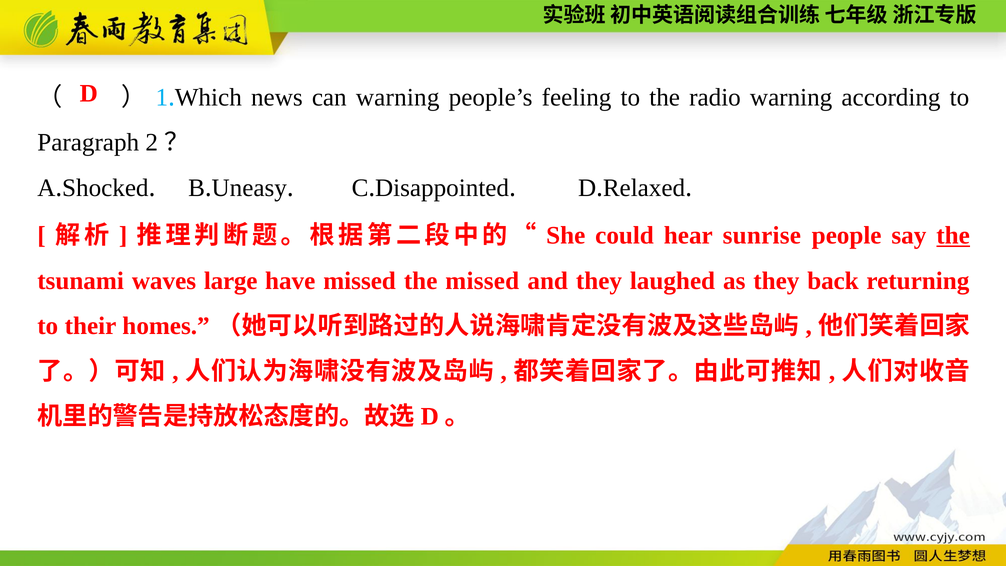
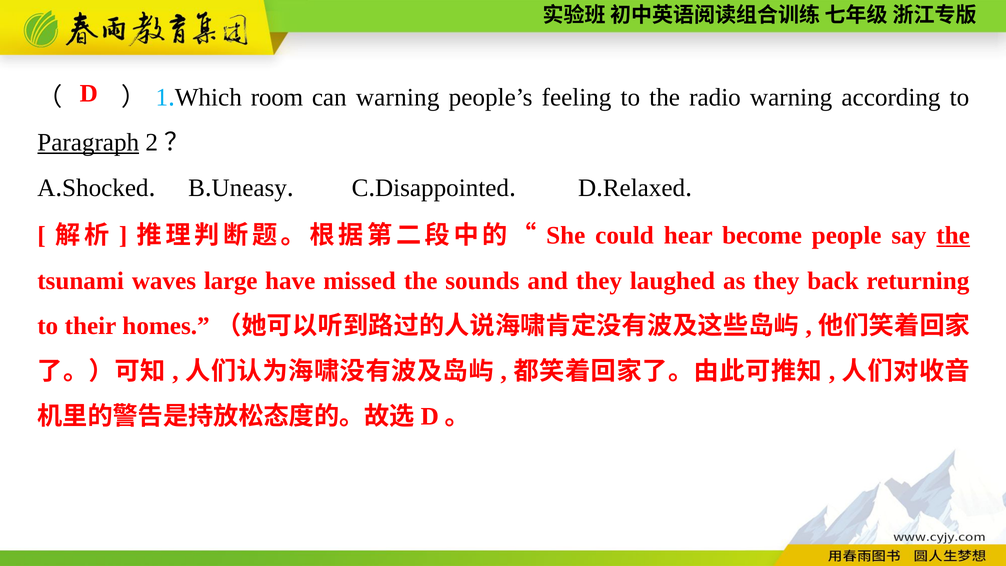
news: news -> room (277, 97)
Paragraph underline: none -> present (88, 143)
sunrise: sunrise -> become (762, 235)
the missed: missed -> sounds (482, 281)
